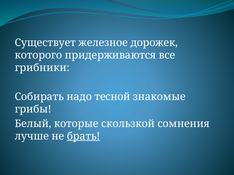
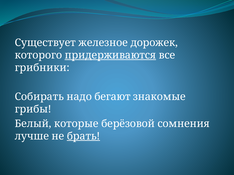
придерживаются underline: none -> present (110, 55)
тесной: тесной -> бегают (112, 97)
скользкой: скользкой -> берёзовой (128, 124)
